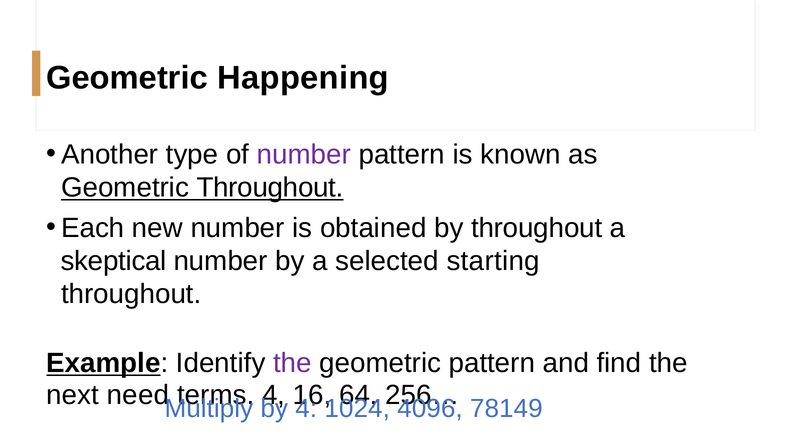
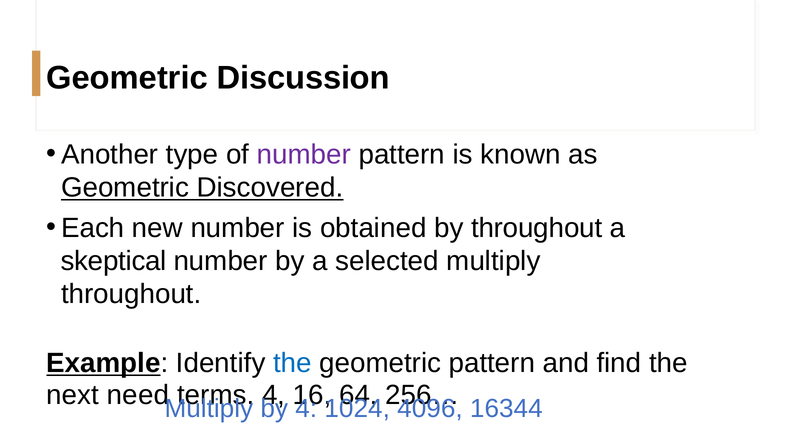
Happening: Happening -> Discussion (303, 78)
Geometric Throughout: Throughout -> Discovered (270, 188)
selected starting: starting -> multiply (493, 261)
the colour: purple -> blue (292, 362)
78149: 78149 -> 16344 (506, 408)
